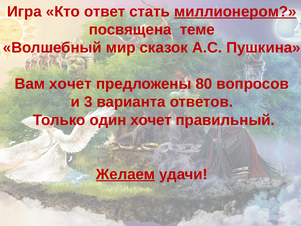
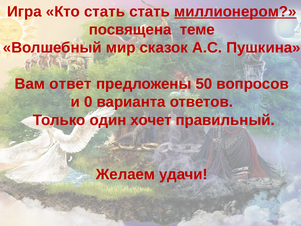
Кто ответ: ответ -> стать (105, 12)
Вам хочет: хочет -> ответ (71, 84)
80: 80 -> 50 (204, 84)
3: 3 -> 0 (88, 102)
Желаем underline: present -> none (126, 174)
